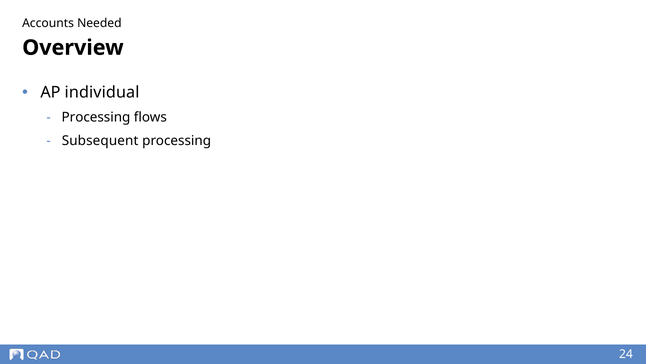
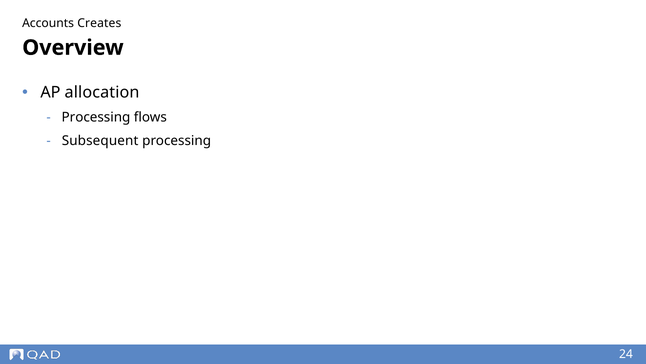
Needed: Needed -> Creates (99, 23)
individual: individual -> allocation (102, 92)
